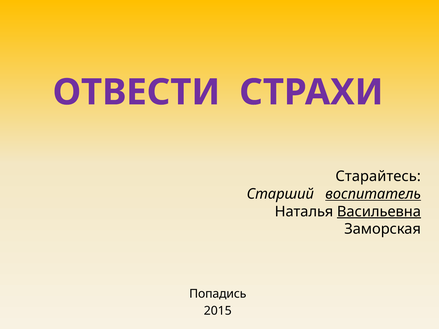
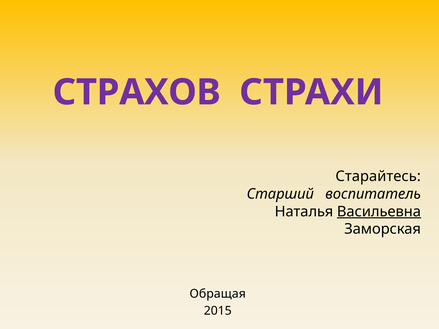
ОТВЕСТИ: ОТВЕСТИ -> СТРАХОВ (137, 92)
воспитатель underline: present -> none (373, 194)
Попадись: Попадись -> Обращая (218, 294)
